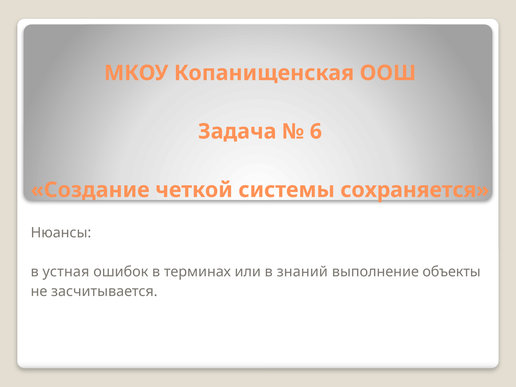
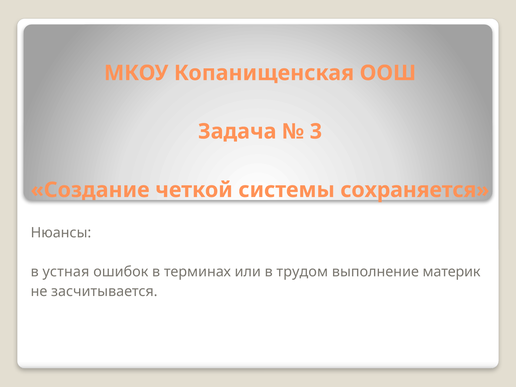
6: 6 -> 3 (316, 131)
знаний: знаний -> трудом (302, 272)
объекты: объекты -> материк (452, 272)
